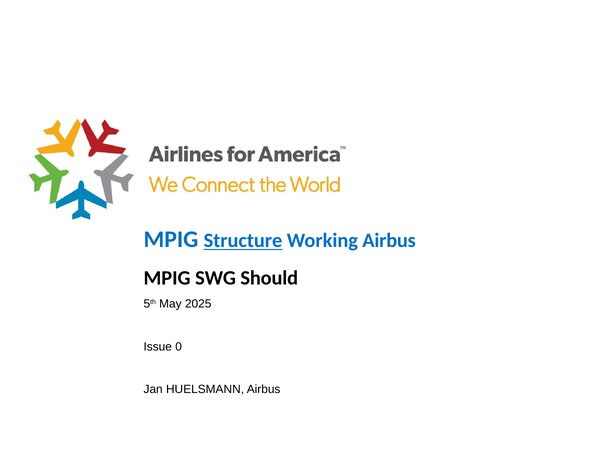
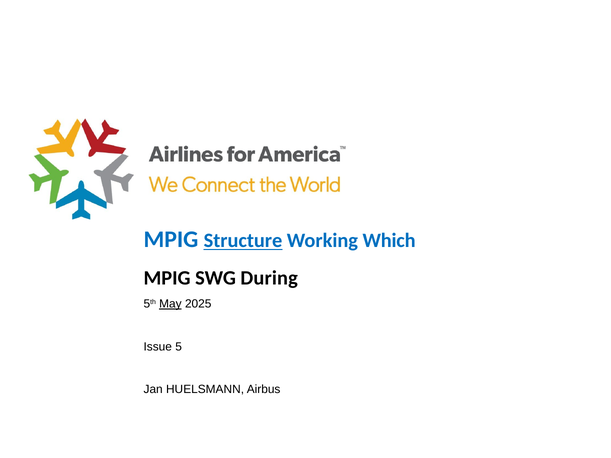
Working Airbus: Airbus -> Which (389, 241)
Should: Should -> During (269, 278)
May underline: none -> present (170, 304)
0: 0 -> 5 (179, 347)
